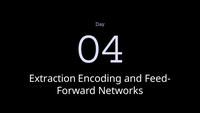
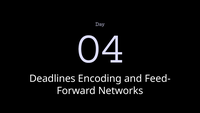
Extraction: Extraction -> Deadlines (52, 78)
